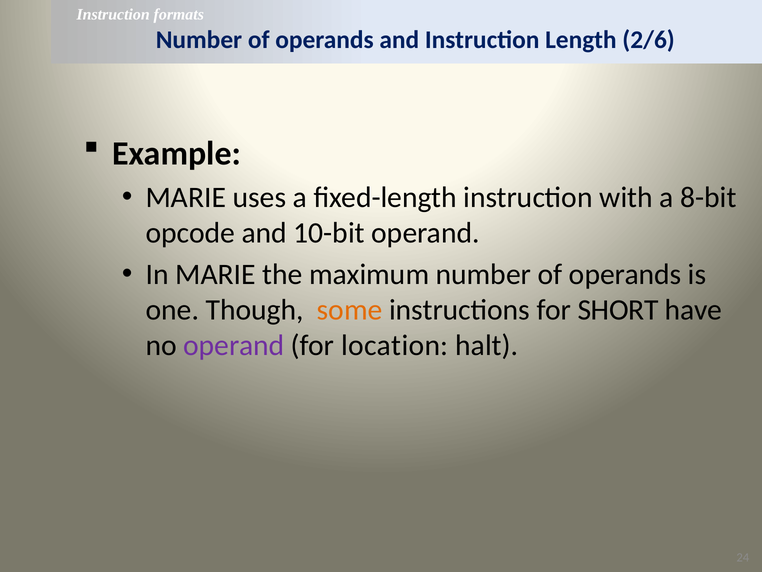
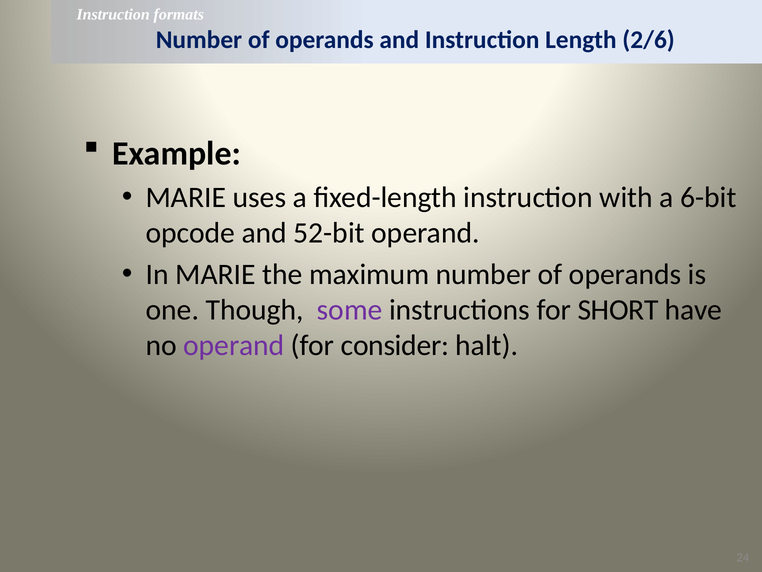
8-bit: 8-bit -> 6-bit (708, 197)
10-bit: 10-bit -> 52-bit (329, 233)
some colour: orange -> purple (350, 310)
location: location -> consider (395, 345)
